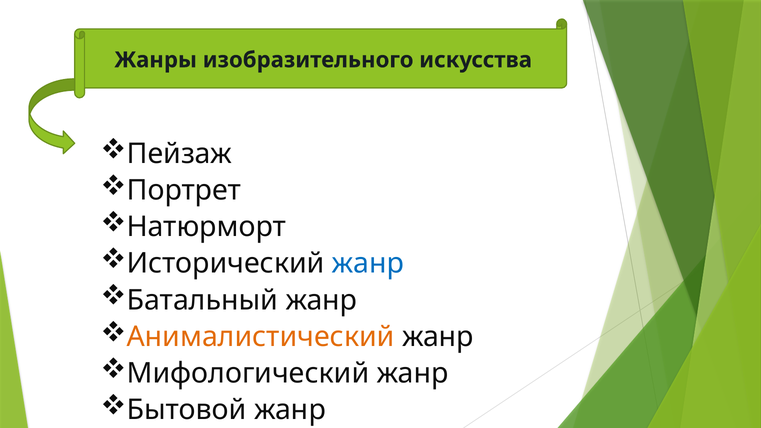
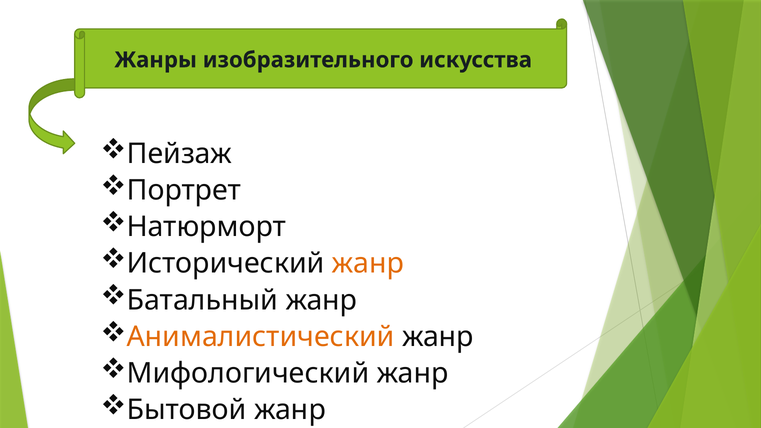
жанр colour: blue -> orange (368, 264)
